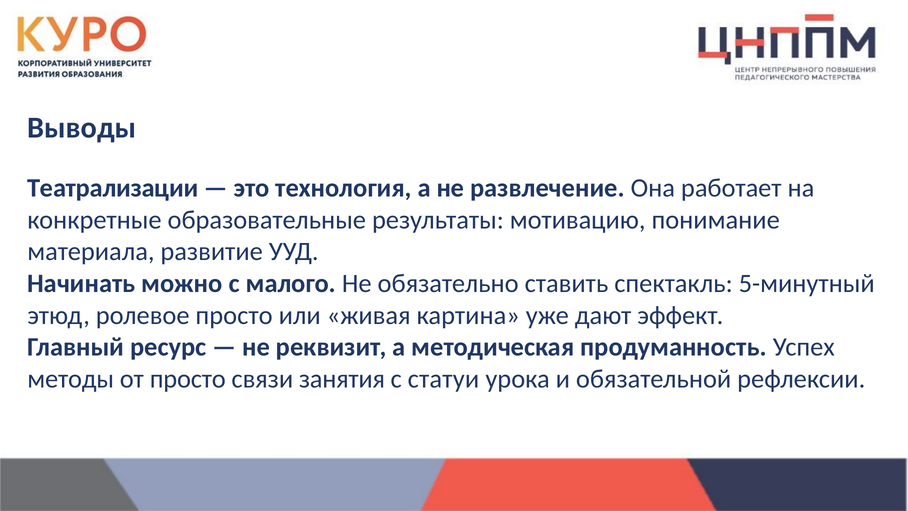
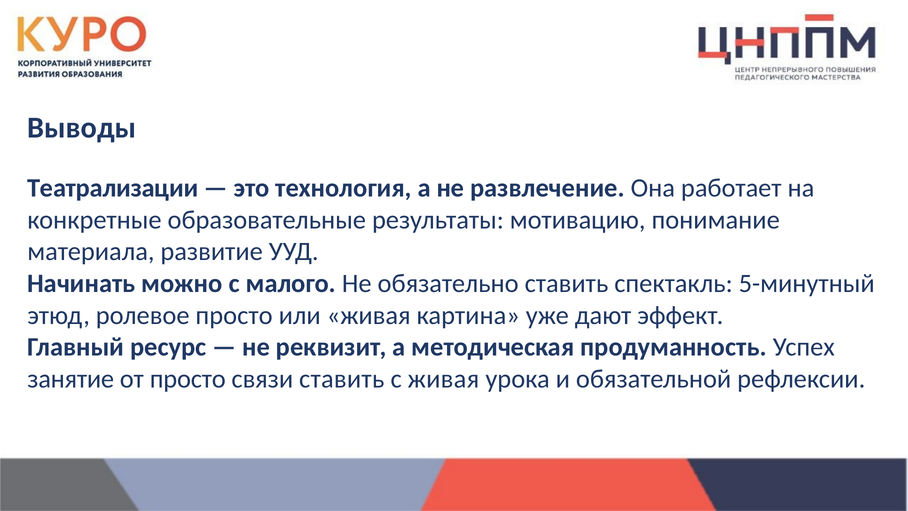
методы: методы -> занятие (71, 379)
связи занятия: занятия -> ставить (342, 379)
с статуи: статуи -> живая (443, 379)
